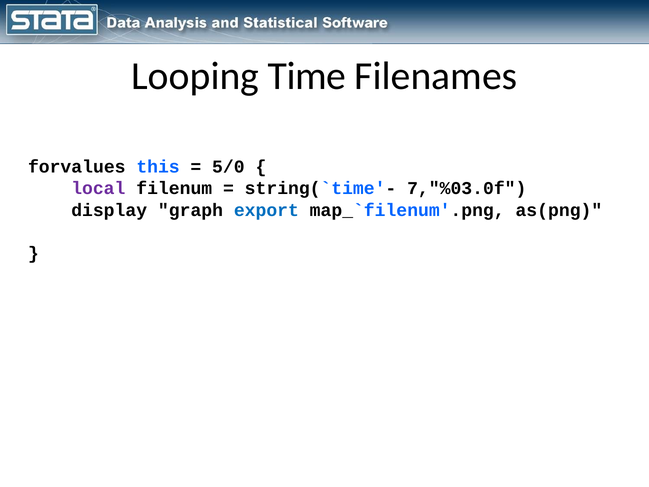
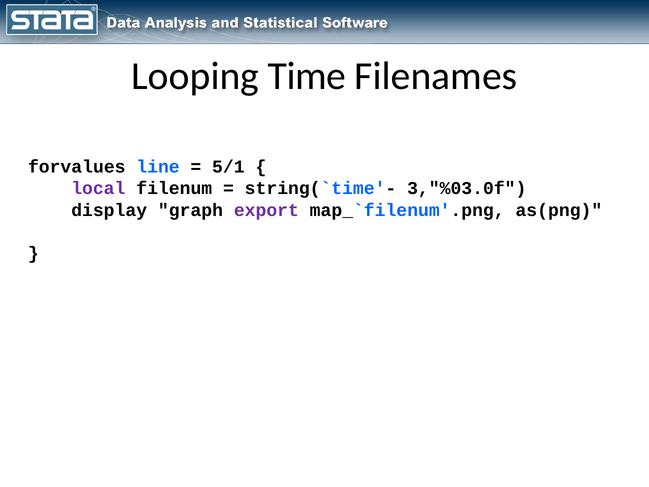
this: this -> line (158, 167)
5/0: 5/0 -> 5/1 (228, 167)
7,"%03.0f: 7,"%03.0f -> 3,"%03.0f (467, 188)
export colour: blue -> purple (266, 210)
